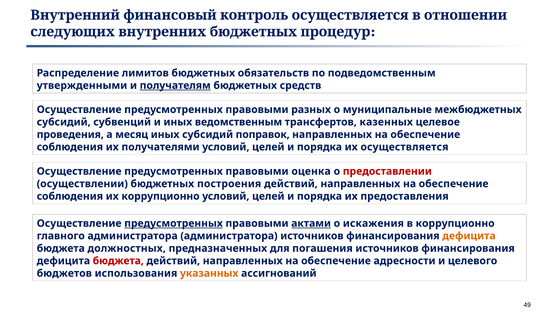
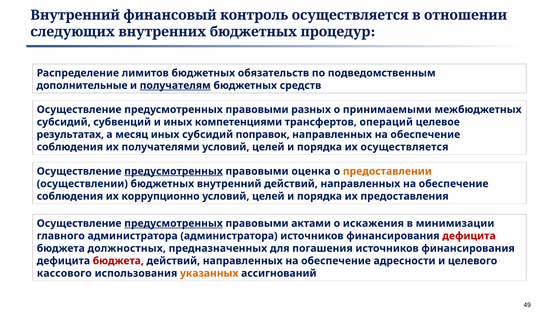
утвержденными: утвержденными -> дополнительные (82, 86)
муниципальные: муниципальные -> принимаемыми (387, 110)
ведомственным: ведомственным -> компетенциями (239, 122)
казенных: казенных -> операций (386, 122)
проведения: проведения -> результатах (70, 135)
предусмотренных underline: none -> present (174, 171)
предоставлении colour: red -> orange (387, 171)
бюджетных построения: построения -> внутренний (229, 184)
актами underline: present -> none (311, 224)
в коррупционно: коррупционно -> минимизации (455, 224)
дефицита colour: orange -> red (469, 236)
бюджетов: бюджетов -> кассового (64, 273)
